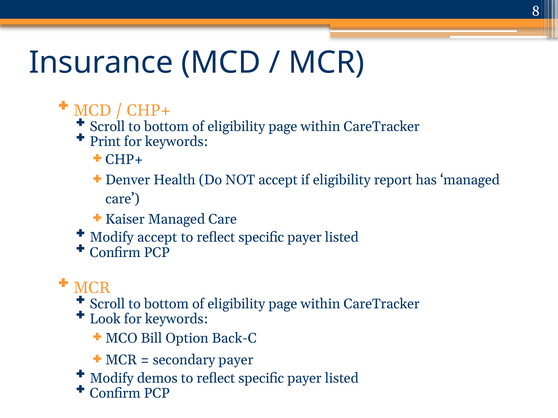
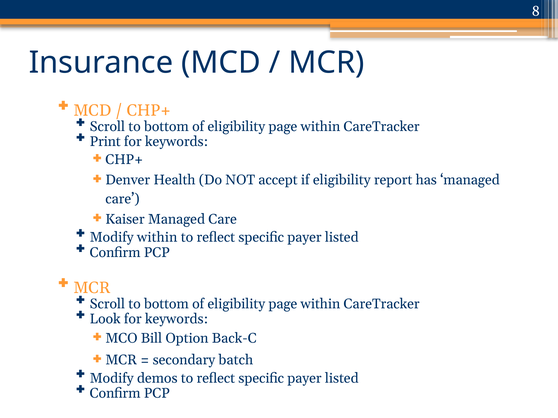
Modify accept: accept -> within (157, 238)
secondary payer: payer -> batch (236, 360)
